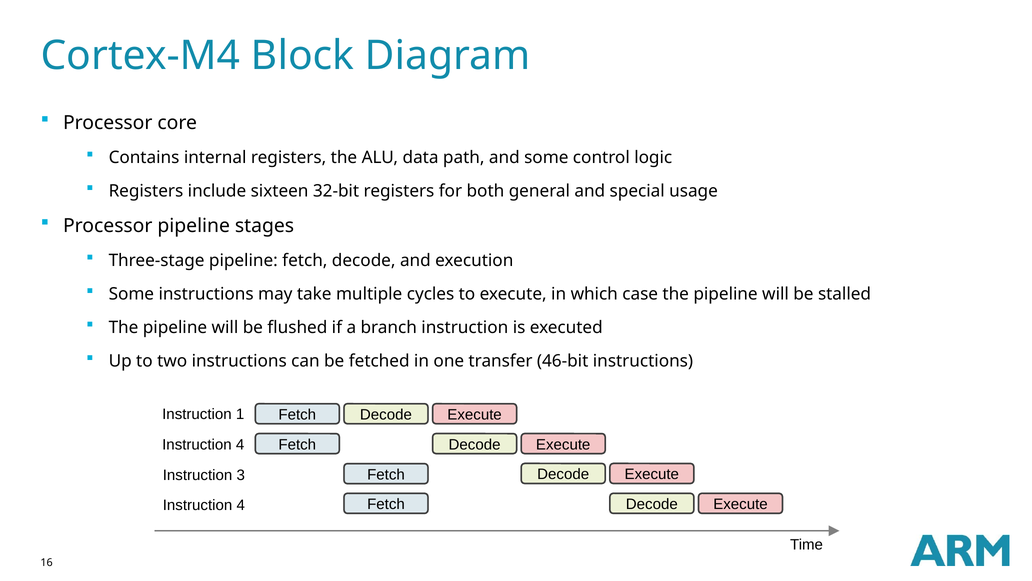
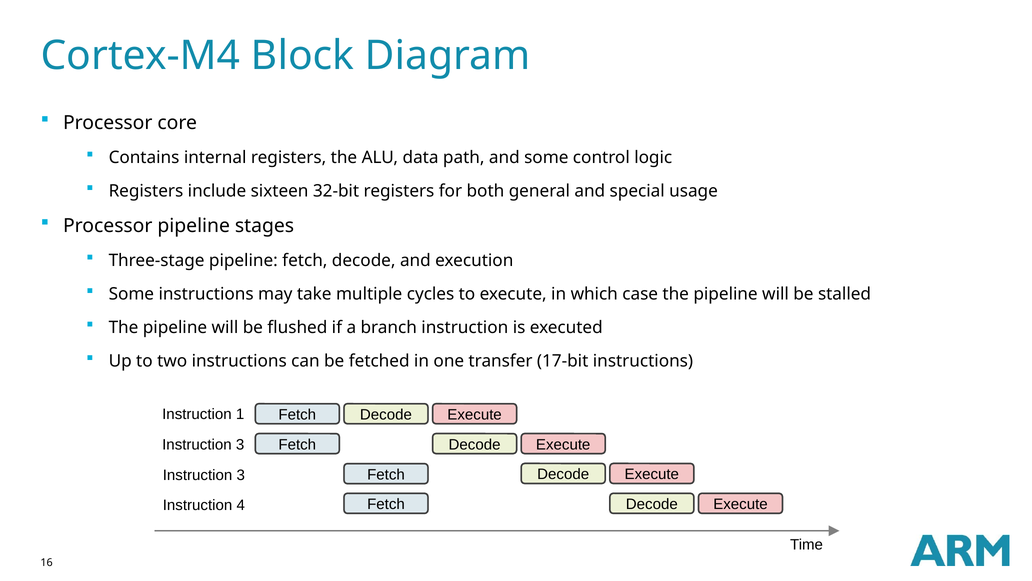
46-bit: 46-bit -> 17-bit (563, 361)
4: 4 -> 3 (240, 445)
